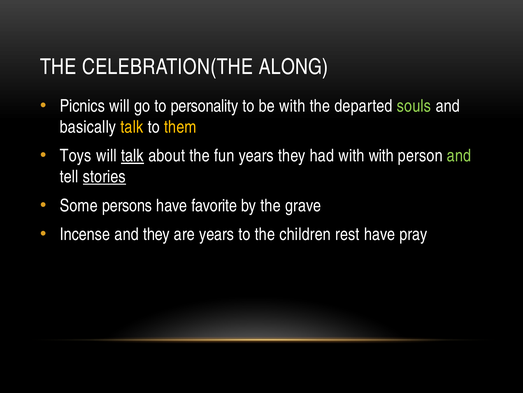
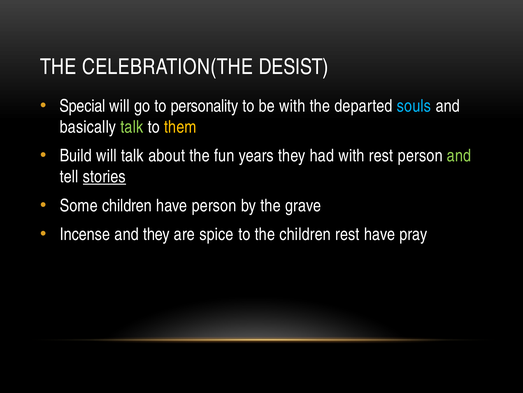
ALONG: ALONG -> DESIST (294, 67)
Picnics: Picnics -> Special (82, 106)
souls colour: light green -> light blue (414, 106)
talk colour: yellow -> light green (132, 127)
Toys: Toys -> Build (76, 156)
talk underline: present -> none (132, 156)
with with: with -> rest (381, 156)
Some persons: persons -> children (127, 205)
have favorite: favorite -> person (214, 205)
are years: years -> spice (217, 234)
